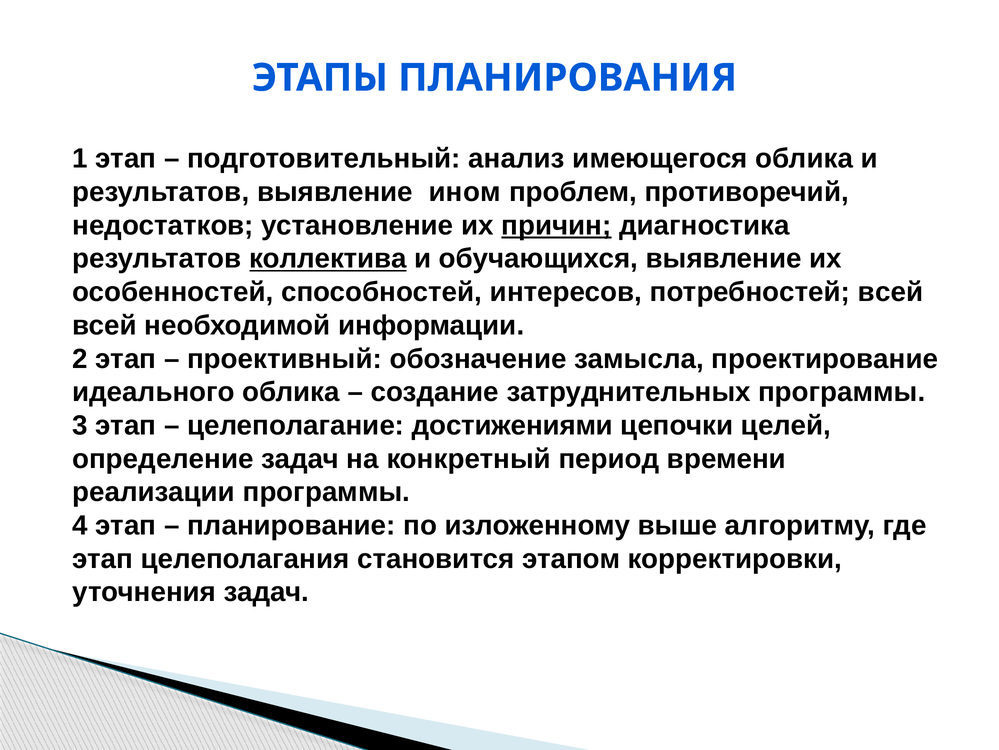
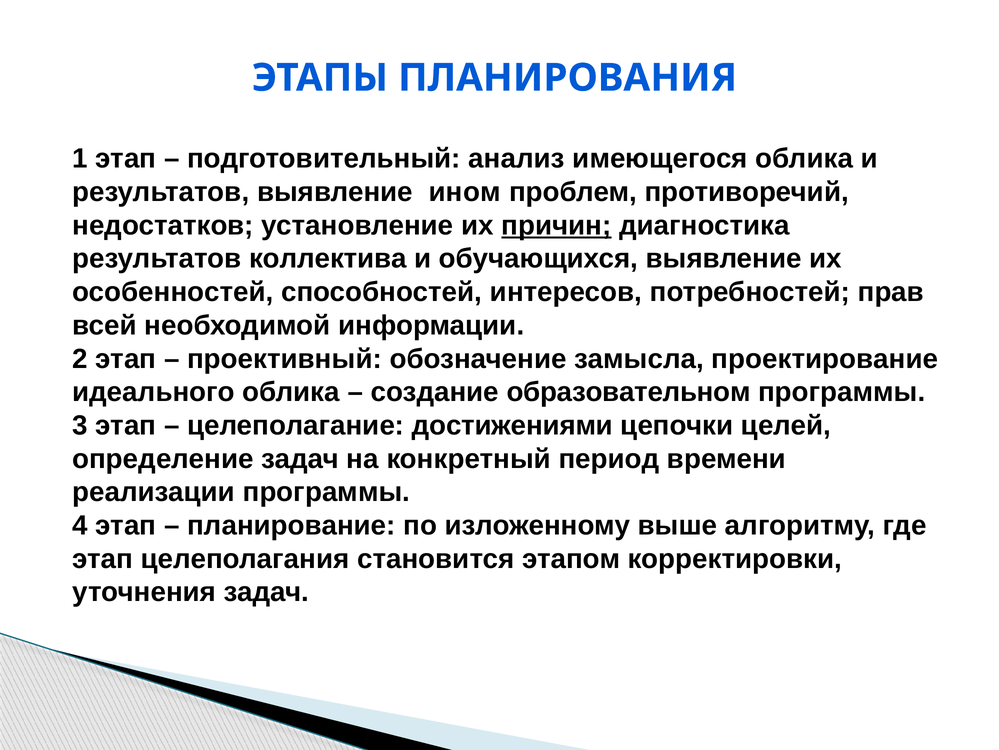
коллектива underline: present -> none (328, 259)
потребностей всей: всей -> прав (891, 292)
затруднительных: затруднительных -> образовательном (629, 392)
